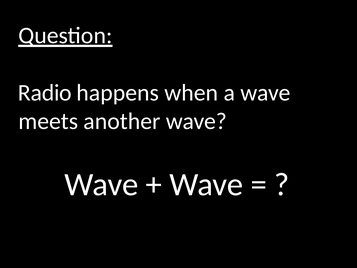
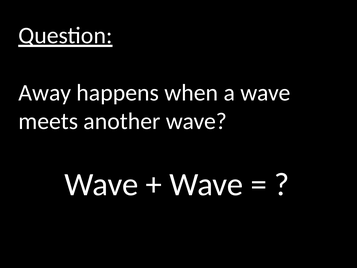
Radio: Radio -> Away (45, 93)
